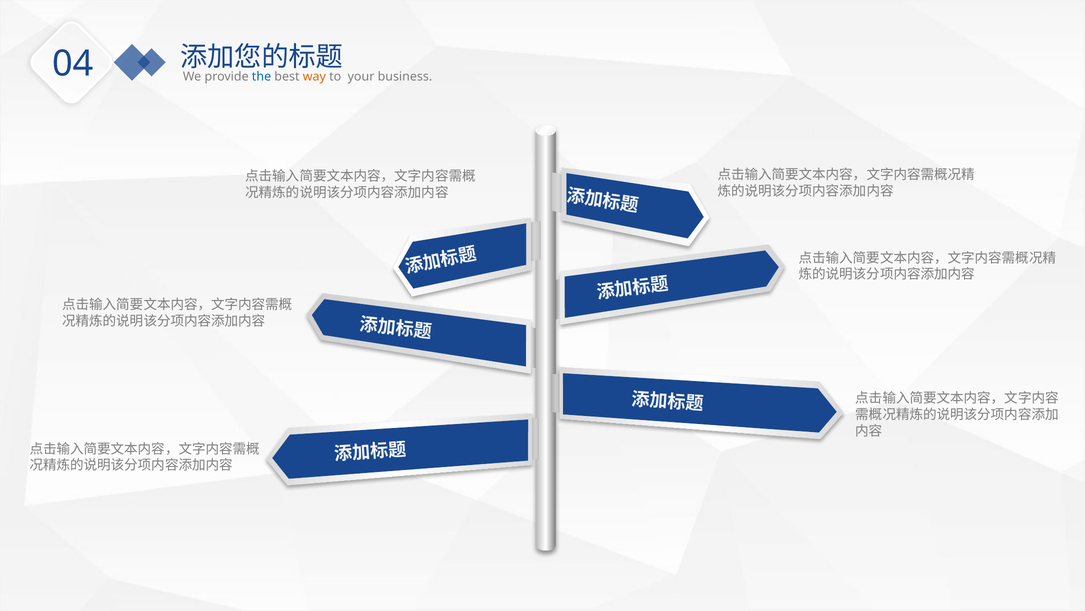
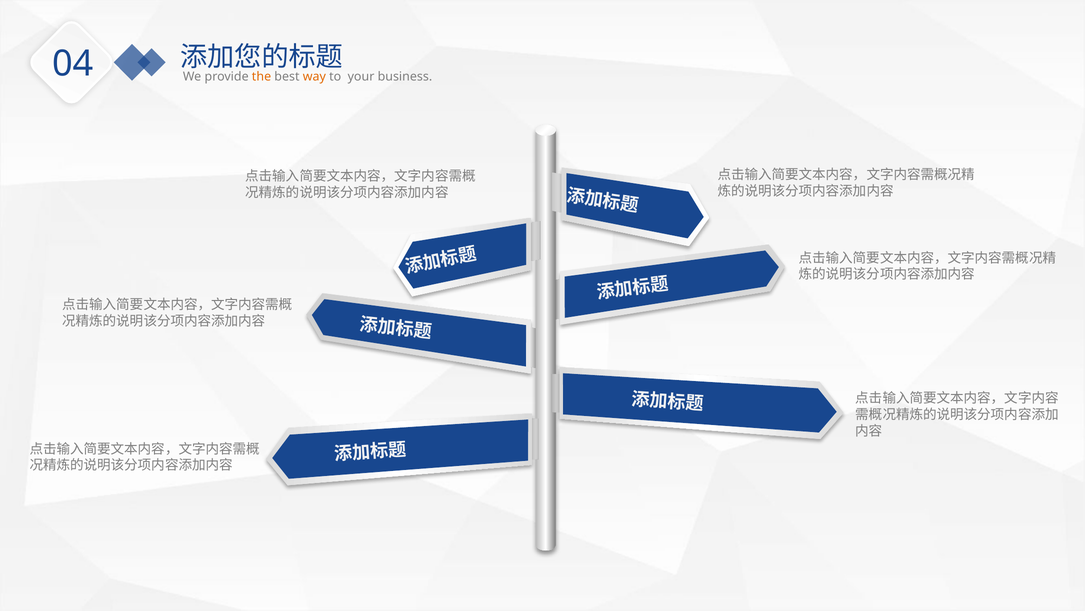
the colour: blue -> orange (261, 77)
